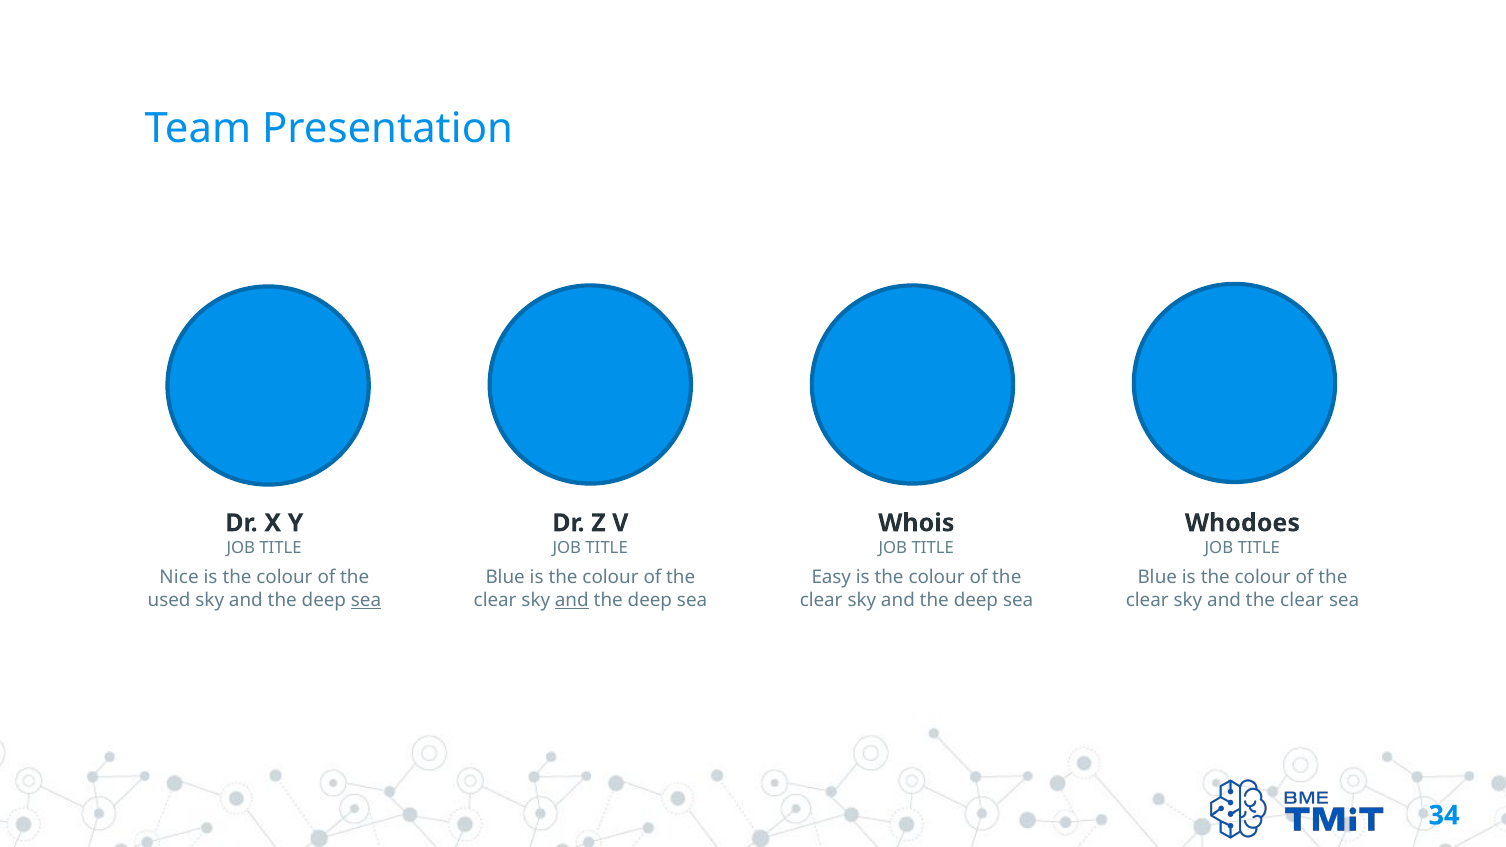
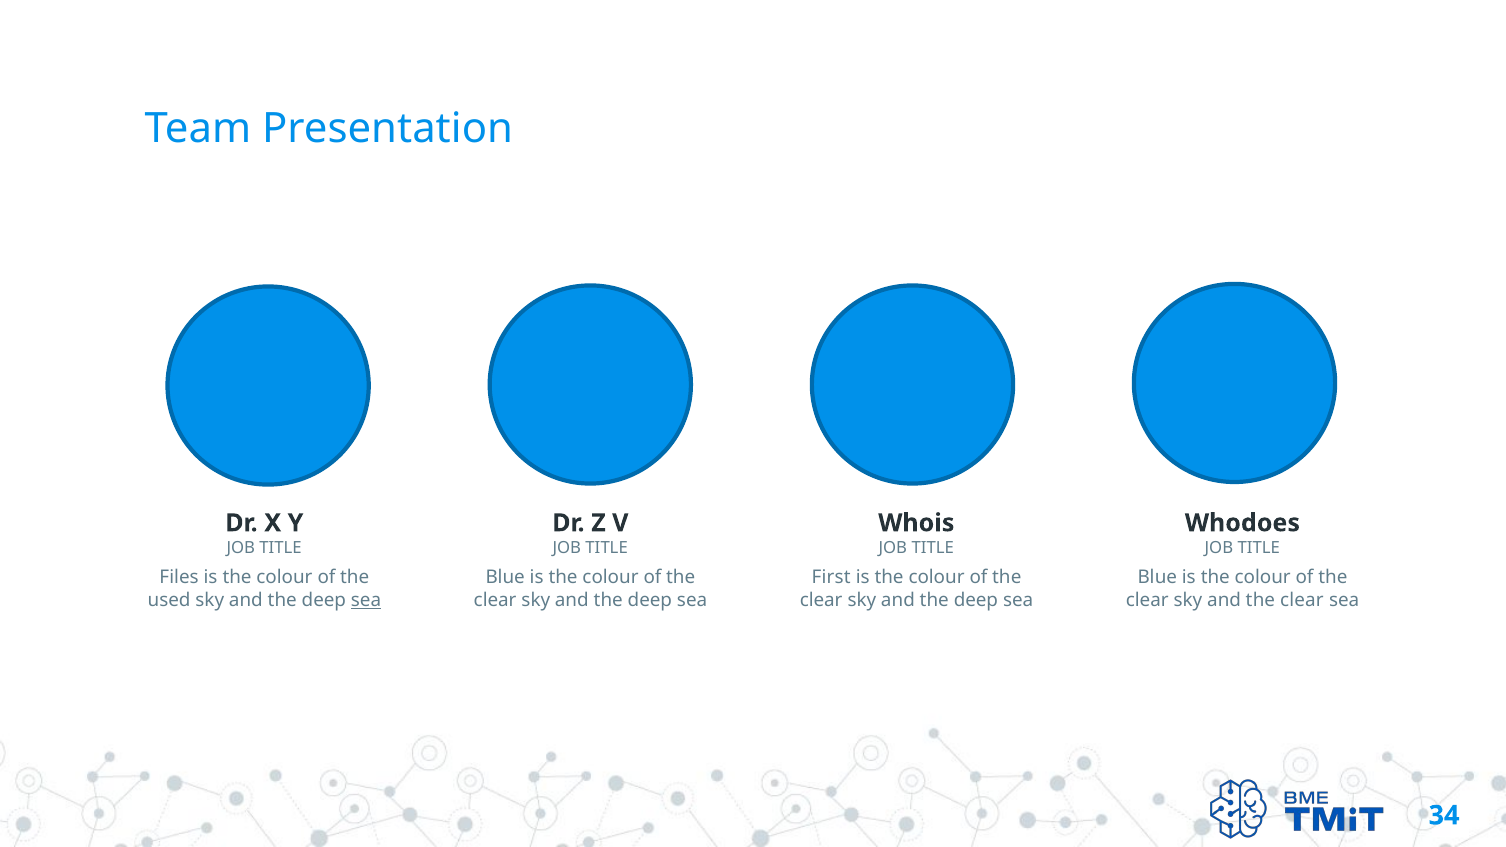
Nice: Nice -> Files (179, 577)
Easy: Easy -> First (831, 577)
and underline: present -> none (572, 600)
